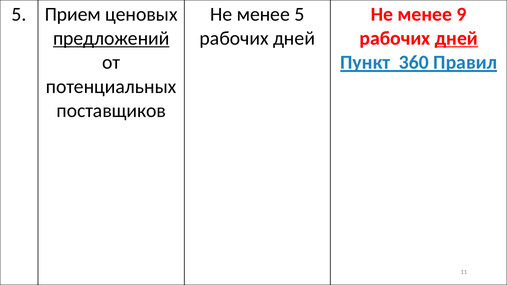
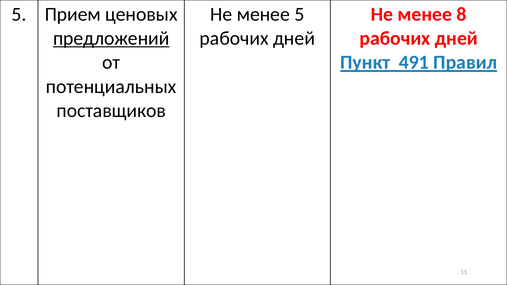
9: 9 -> 8 (461, 14)
дней underline: present -> none (456, 38)
360: 360 -> 491 (414, 63)
